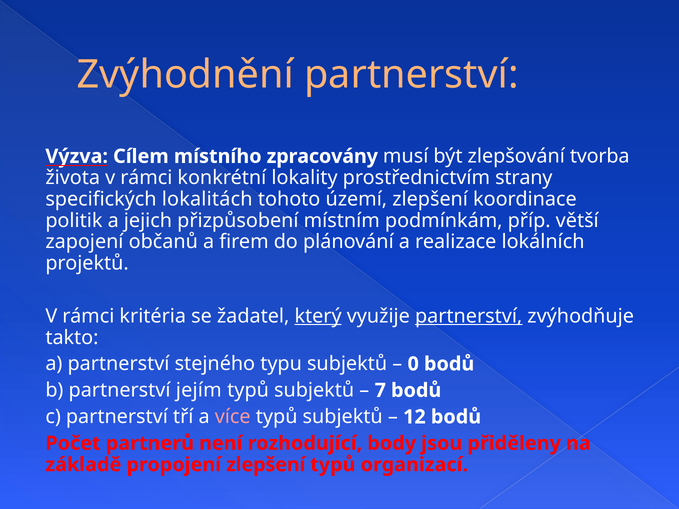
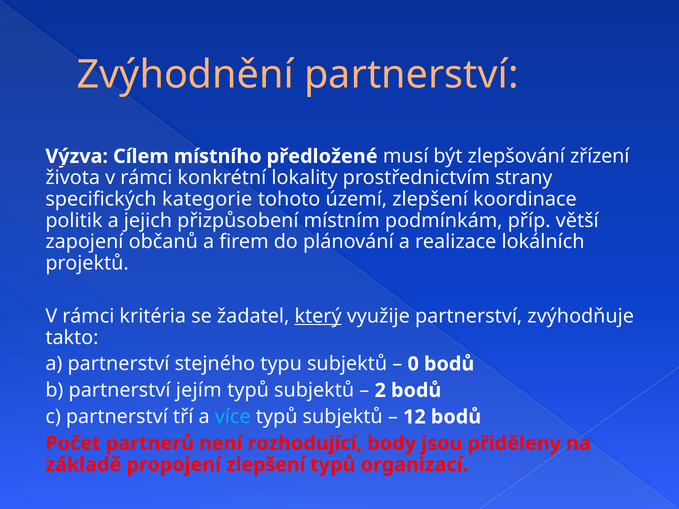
zpracovány: zpracovány -> předložené (322, 156)
tvorba: tvorba -> zřízení (600, 156)
lokalitách: lokalitách -> kategorie (207, 199)
partnerství underline: present -> none (469, 316)
7: 7 -> 2 (380, 391)
více colour: pink -> light blue (233, 417)
